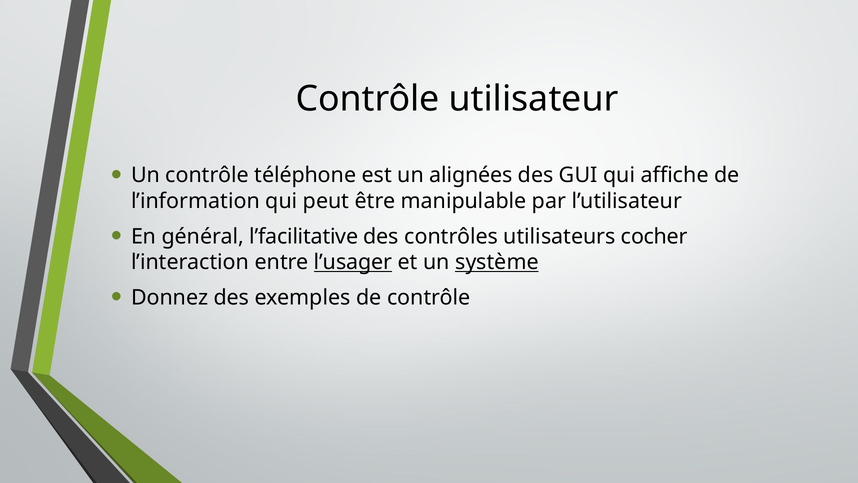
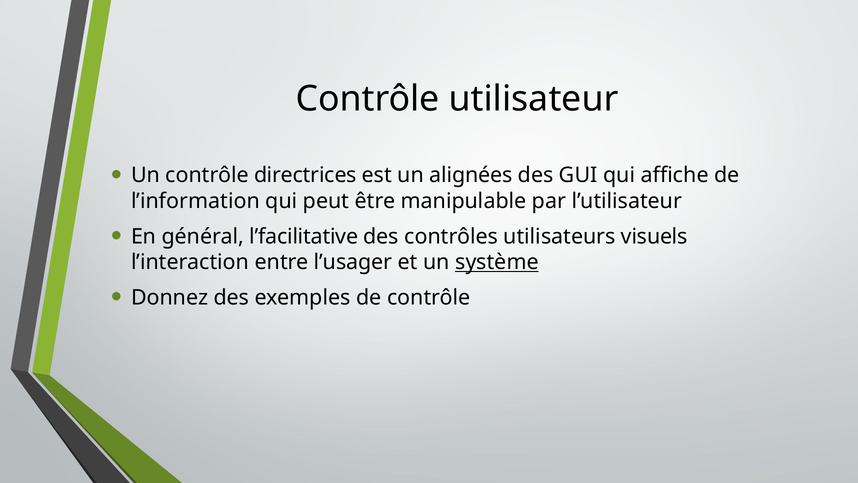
téléphone: téléphone -> directrices (305, 175)
cocher: cocher -> visuels (654, 236)
l’usager underline: present -> none (353, 262)
